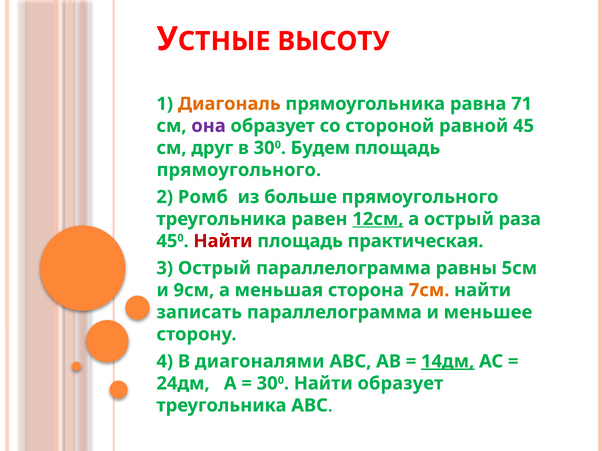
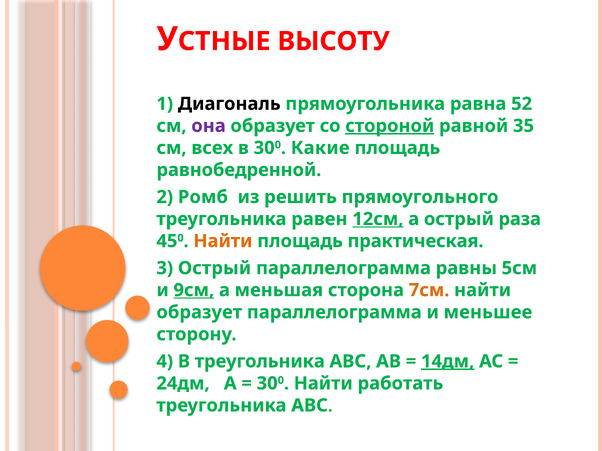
Диагональ colour: orange -> black (229, 104)
71: 71 -> 52 (522, 104)
стороной underline: none -> present (390, 126)
равной 45: 45 -> 35 (524, 126)
друг: друг -> всех (212, 148)
Будем: Будем -> Какие (320, 148)
прямоугольного: прямоугольного -> равнобедренной (239, 170)
больше: больше -> решить (300, 197)
Найти colour: red -> orange (223, 241)
9см underline: none -> present (194, 290)
записать: записать -> образует (199, 313)
В диагоналями: диагоналями -> треугольника (260, 362)
Найти образует: образует -> работать (400, 384)
